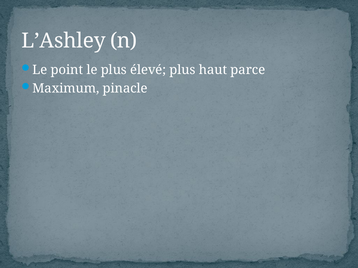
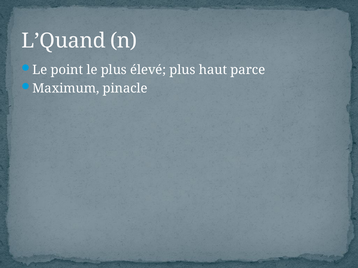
L’Ashley: L’Ashley -> L’Quand (64, 41)
